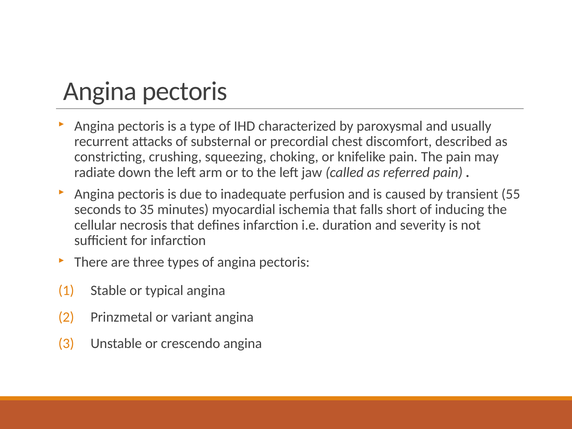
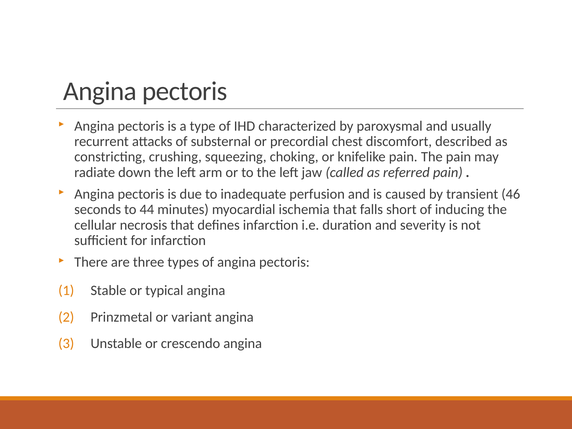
55: 55 -> 46 (511, 194)
35: 35 -> 44 (147, 210)
